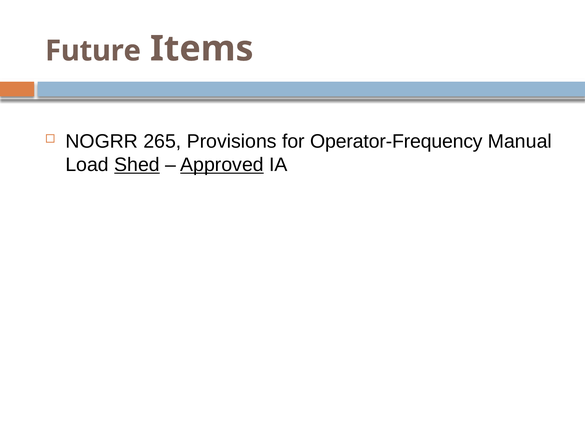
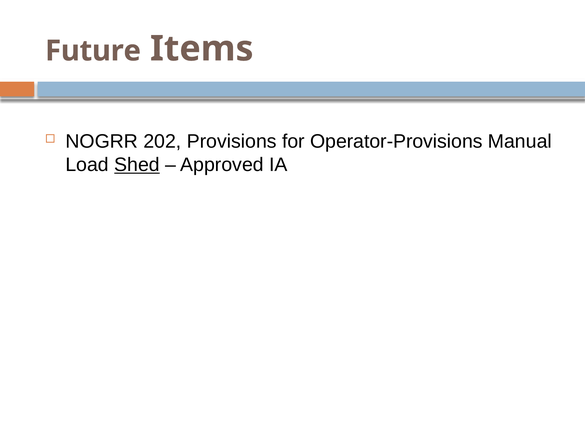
265: 265 -> 202 (162, 142)
Operator-Frequency: Operator-Frequency -> Operator-Provisions (396, 142)
Approved underline: present -> none (222, 165)
